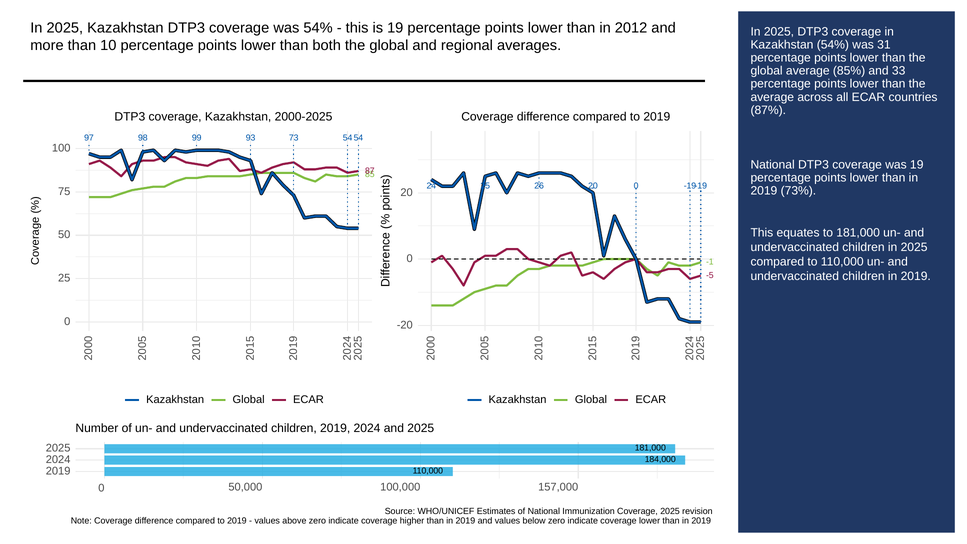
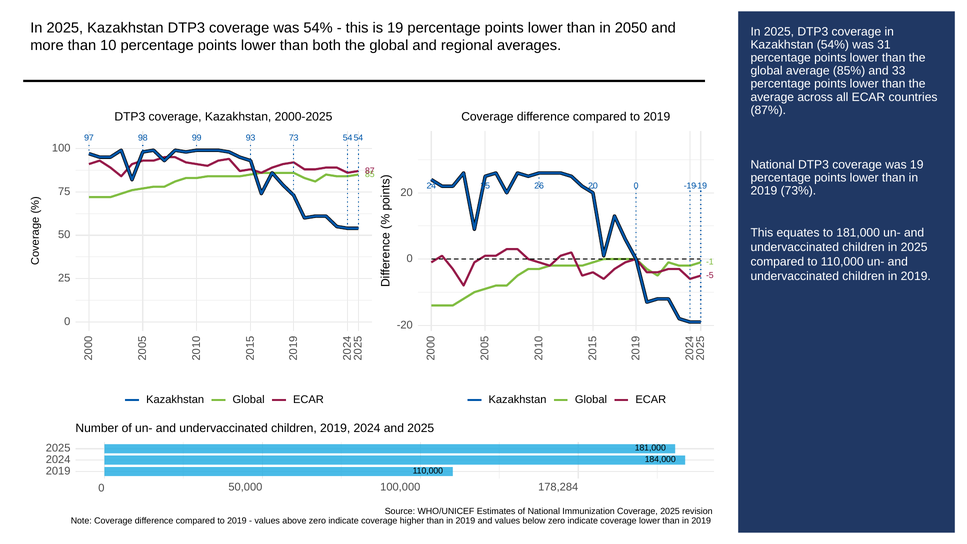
2012: 2012 -> 2050 (631, 28)
157,000: 157,000 -> 178,284 (558, 487)
